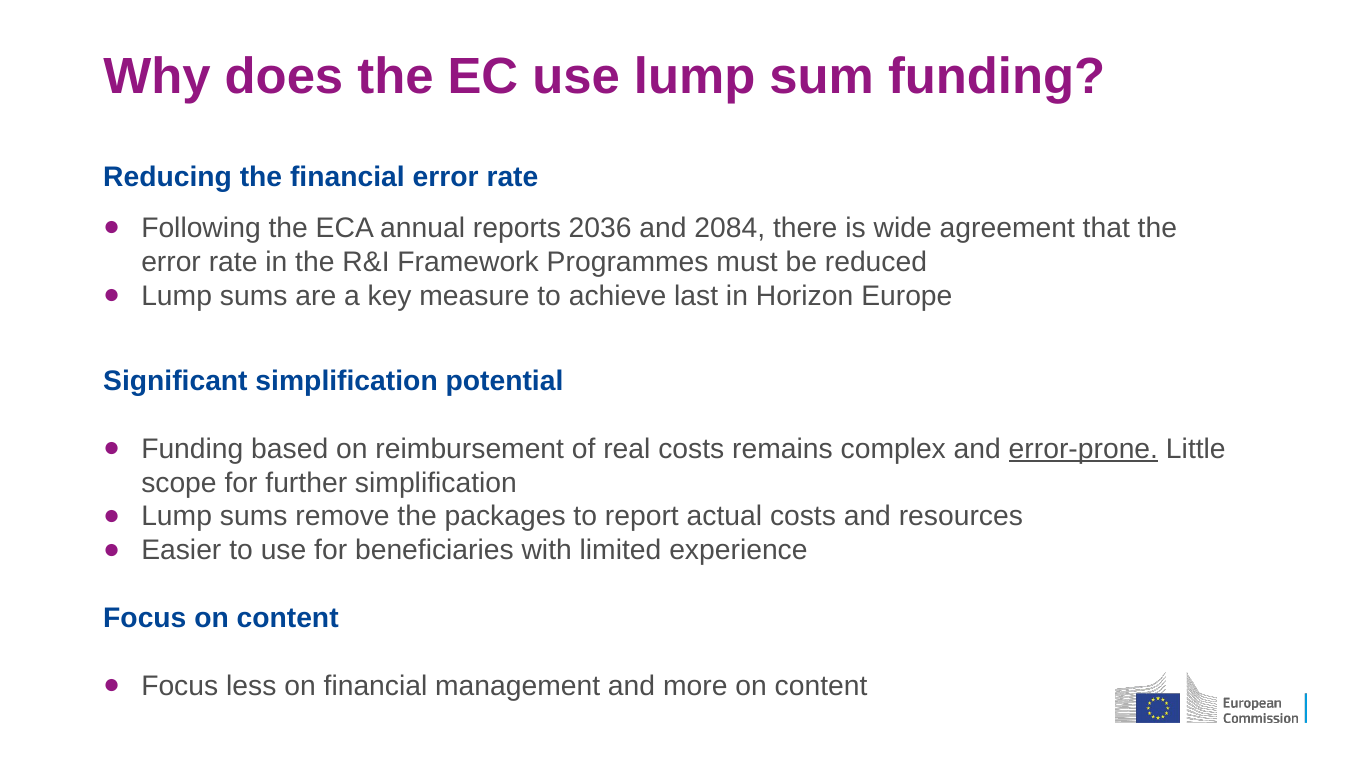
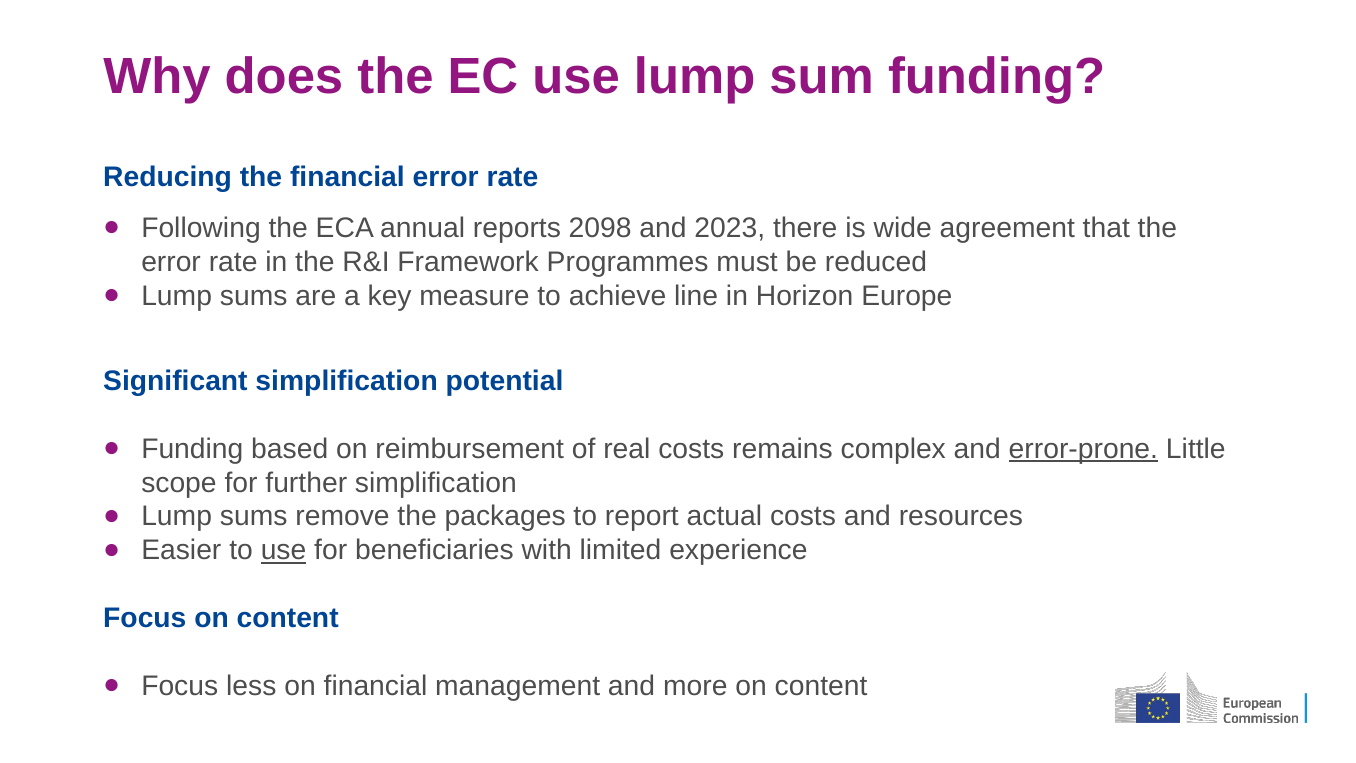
2036: 2036 -> 2098 (600, 228)
2084: 2084 -> 2023 (730, 228)
last: last -> line (696, 296)
use underline: none -> present (284, 550)
